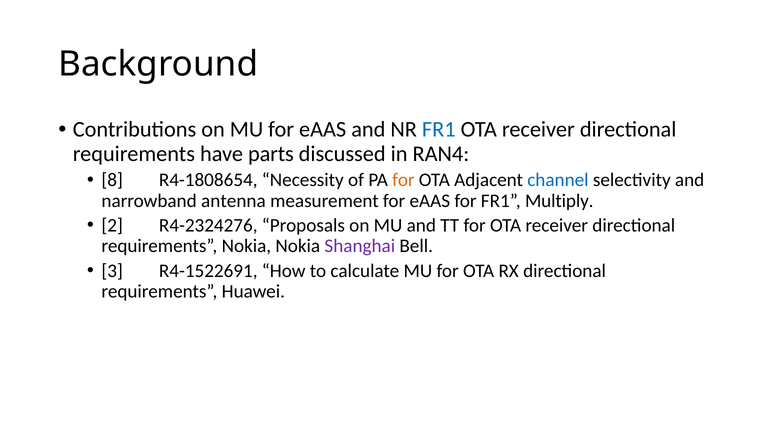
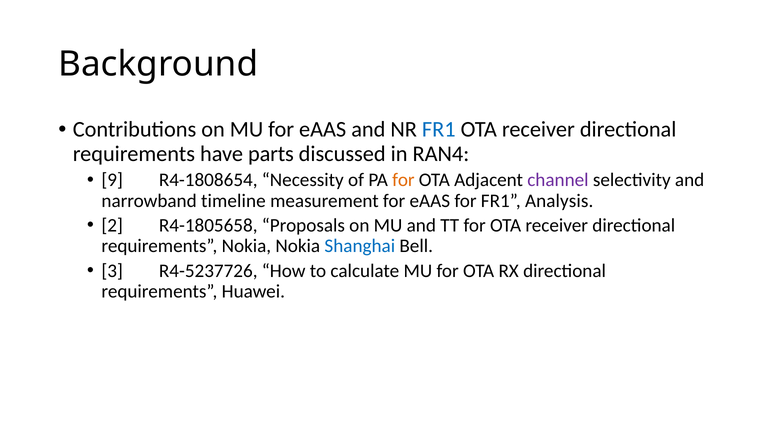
8: 8 -> 9 (112, 180)
channel colour: blue -> purple (558, 180)
antenna: antenna -> timeline (233, 201)
Multiply: Multiply -> Analysis (559, 201)
R4-2324276: R4-2324276 -> R4-1805658 (208, 225)
Shanghai colour: purple -> blue (360, 246)
R4-1522691: R4-1522691 -> R4-5237726 (208, 271)
